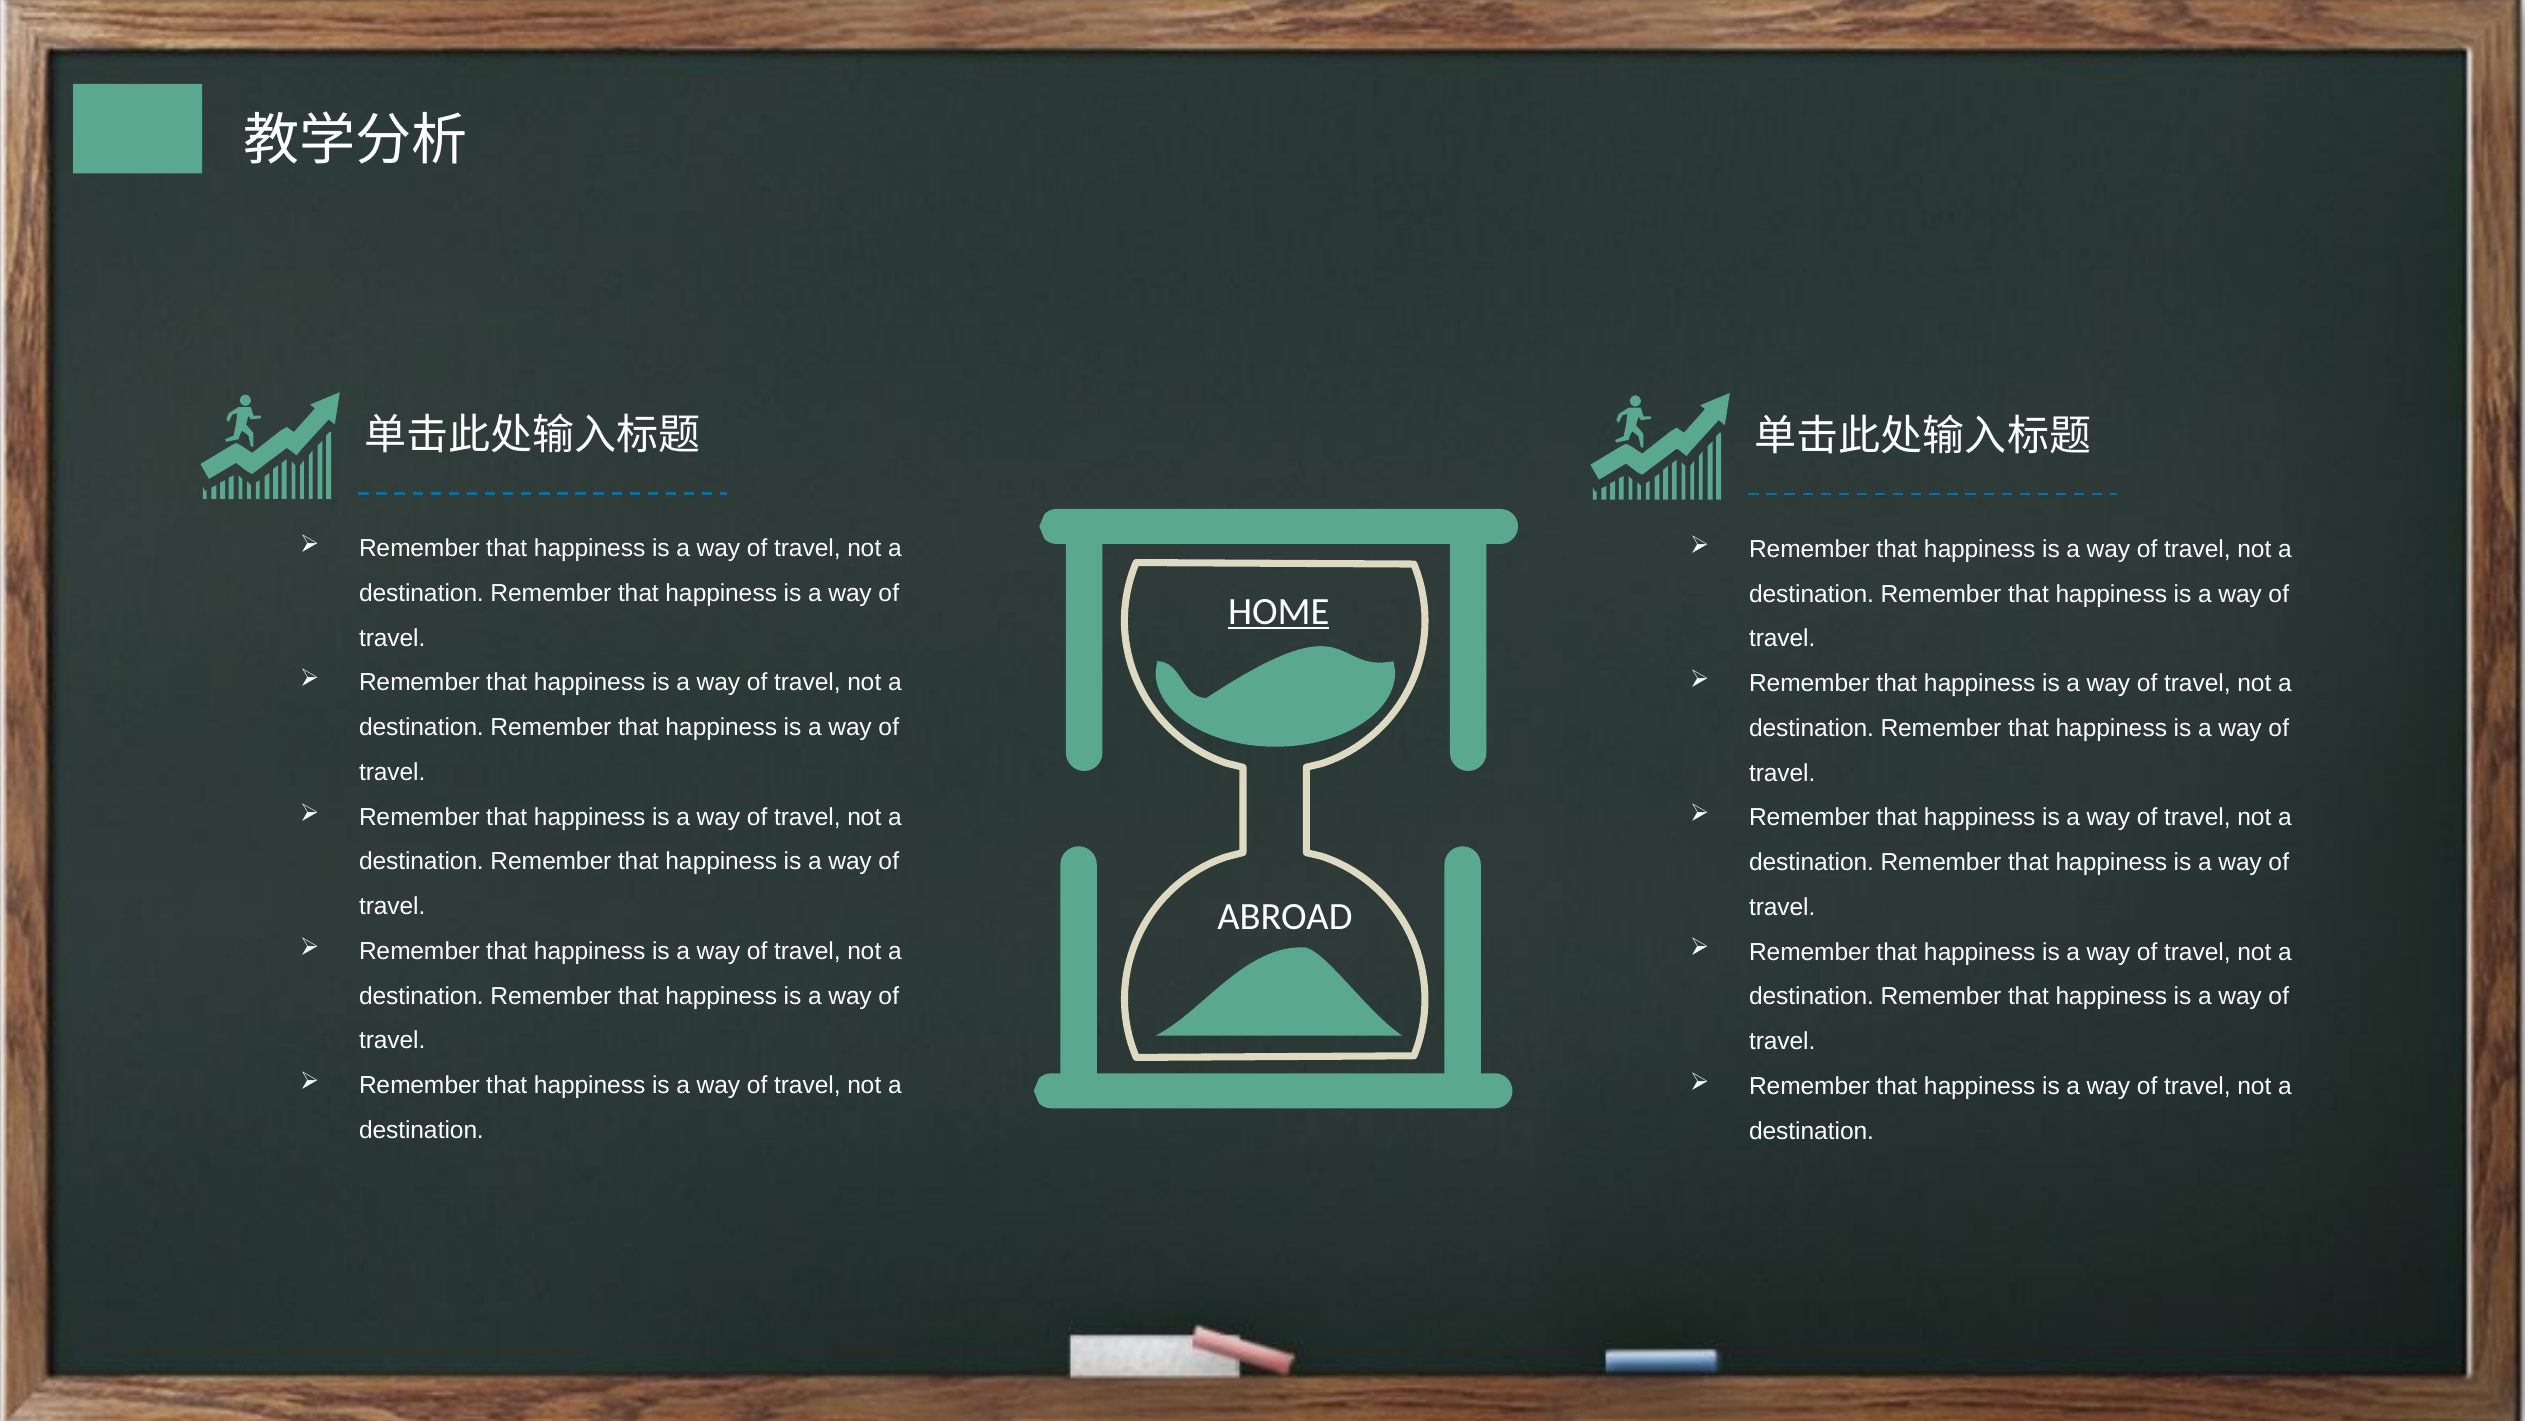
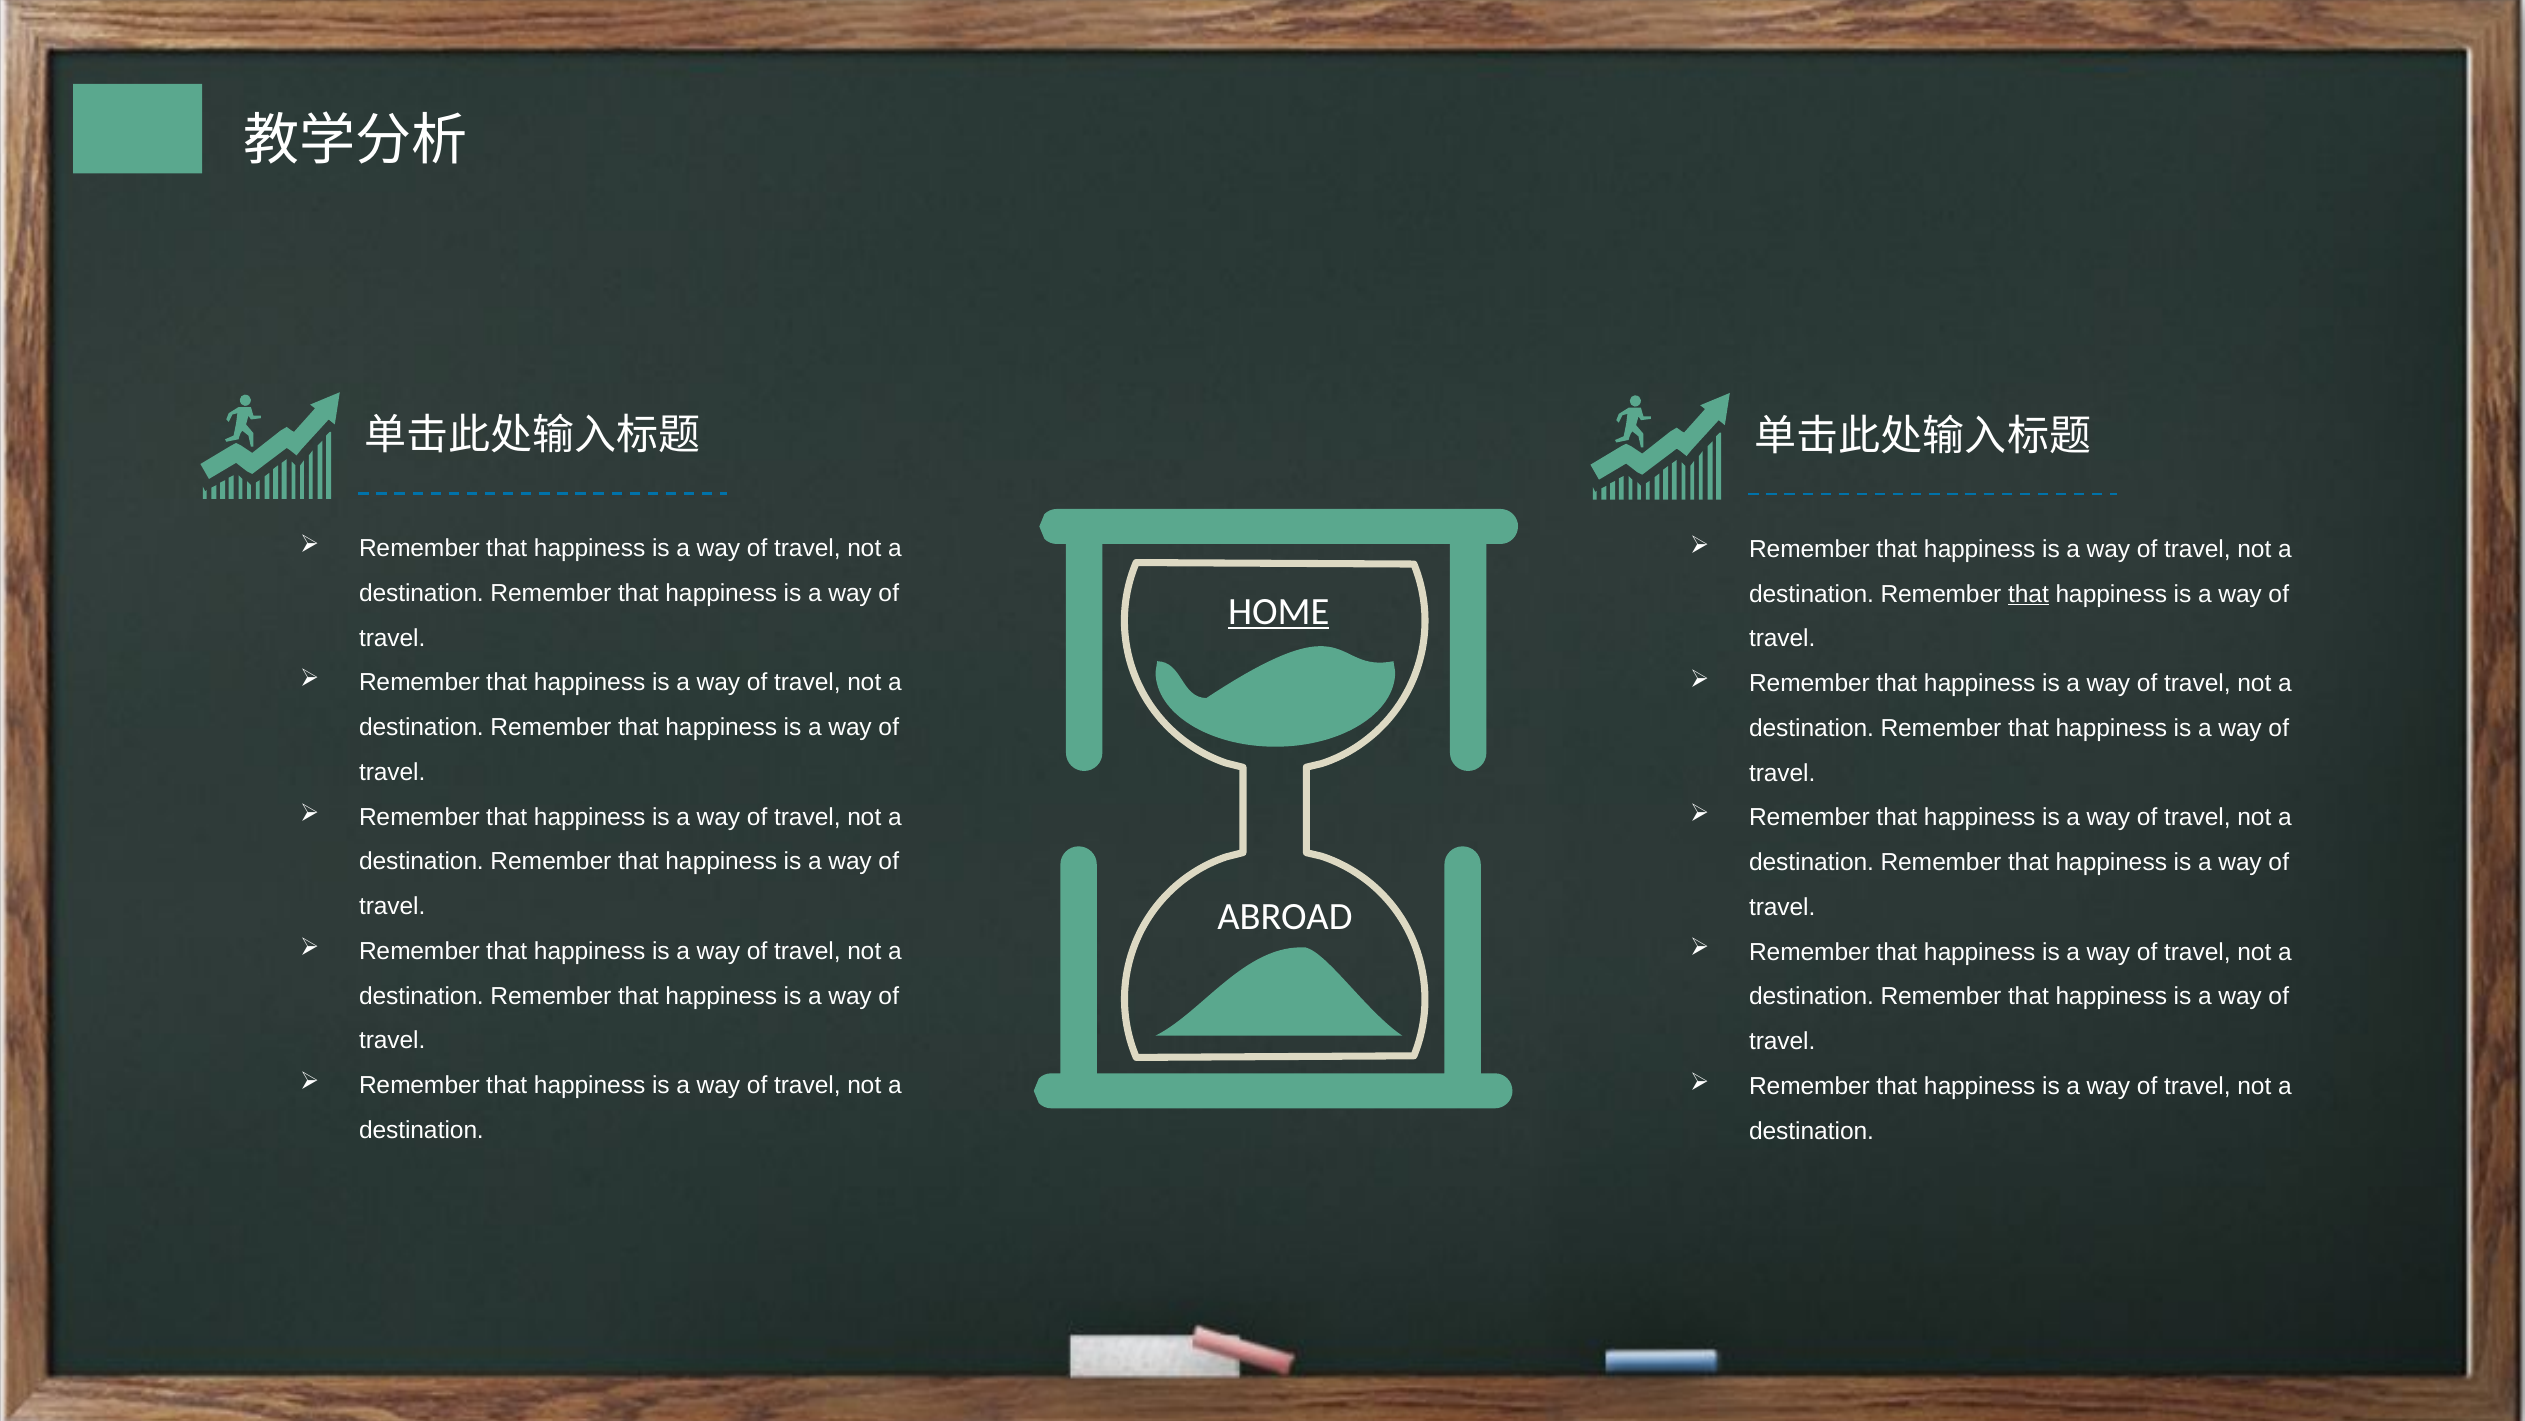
that underline: none -> present (2028, 594)
